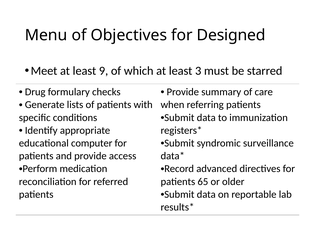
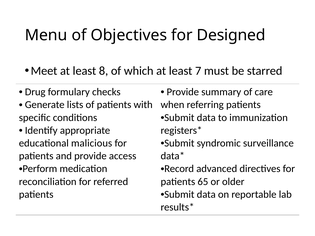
9: 9 -> 8 (104, 71)
3: 3 -> 7 (198, 71)
computer: computer -> malicious (92, 143)
